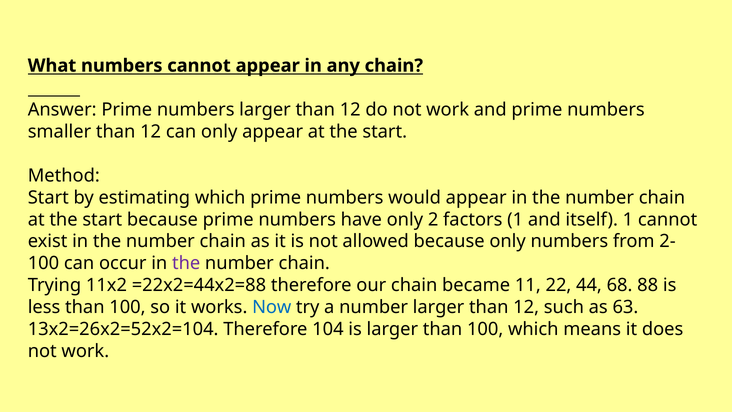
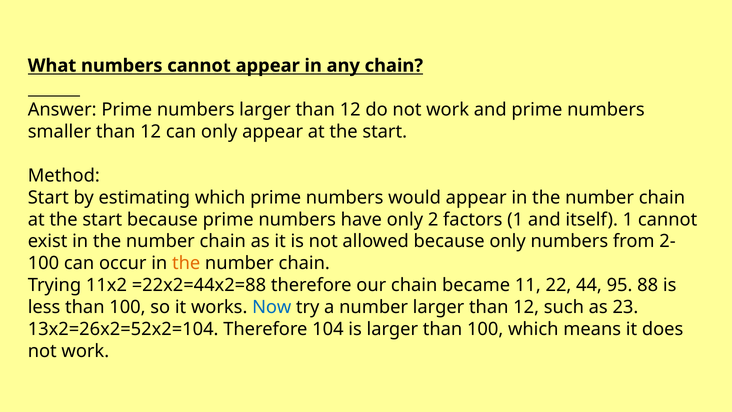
the colour: purple -> orange (186, 263)
68: 68 -> 95 (620, 285)
63: 63 -> 23 (625, 307)
